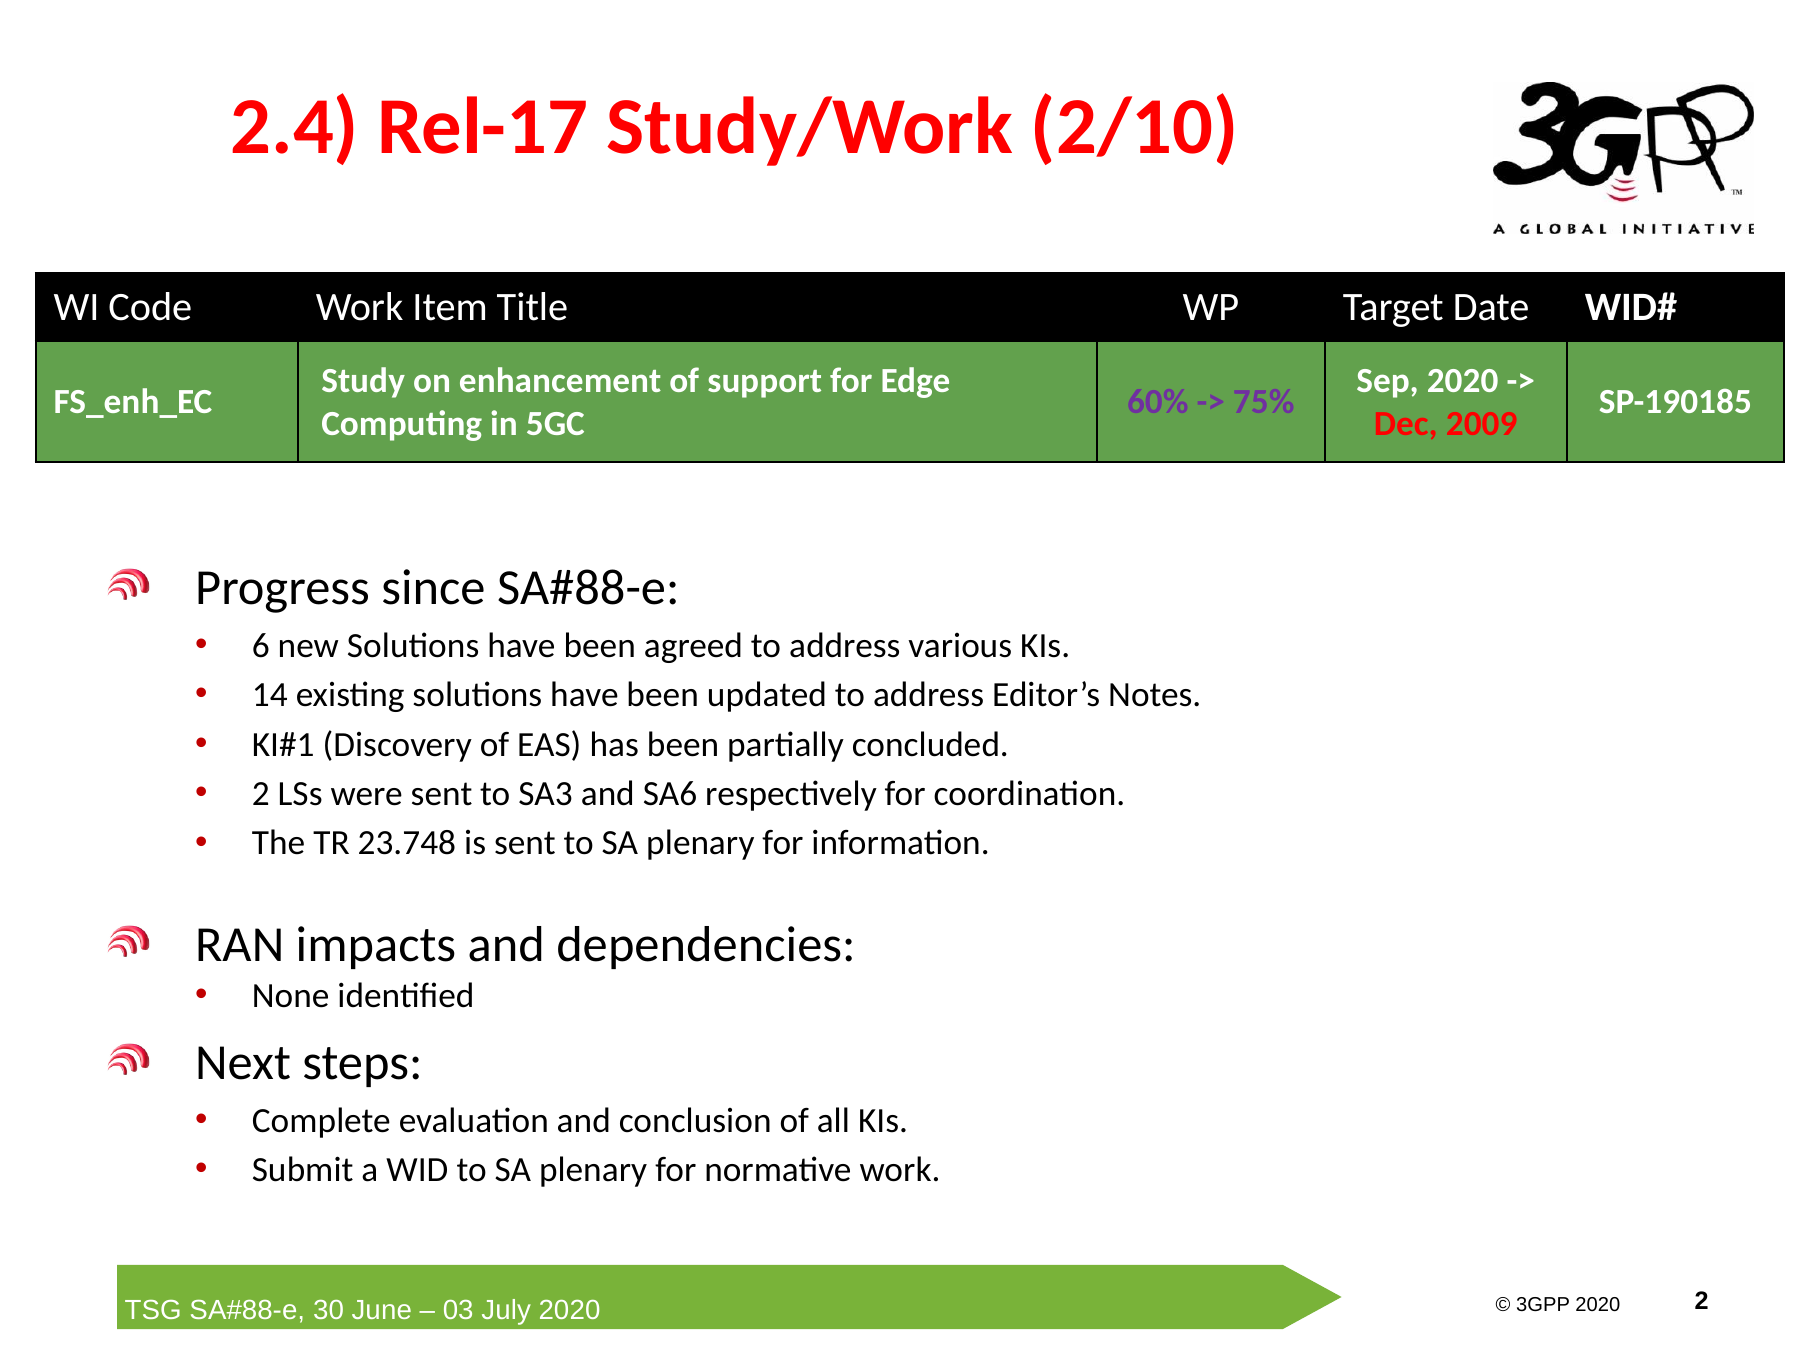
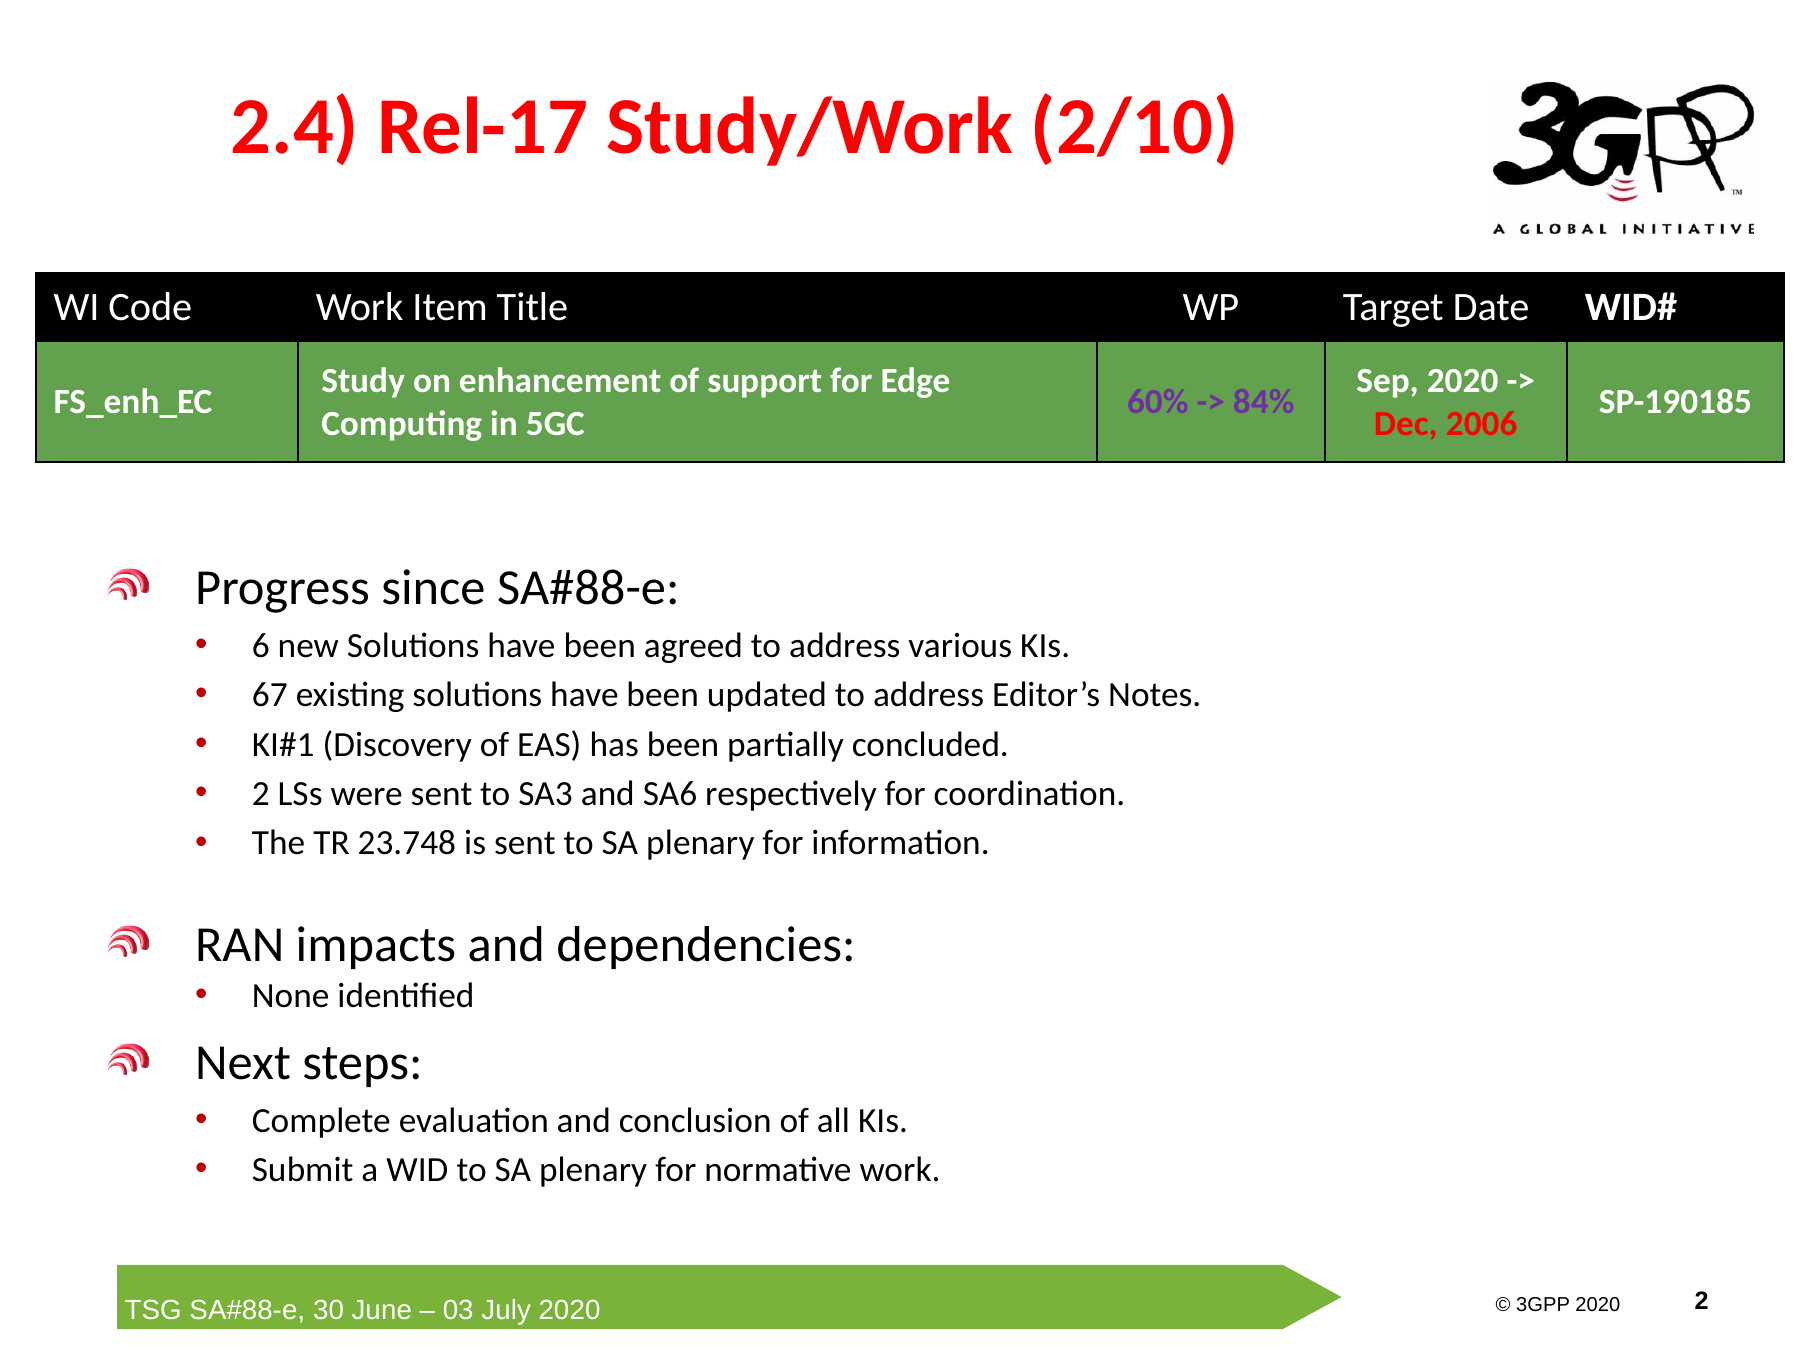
75%: 75% -> 84% (1264, 402)
2009: 2009 -> 2006 (1482, 423)
14: 14 -> 67 (270, 695)
